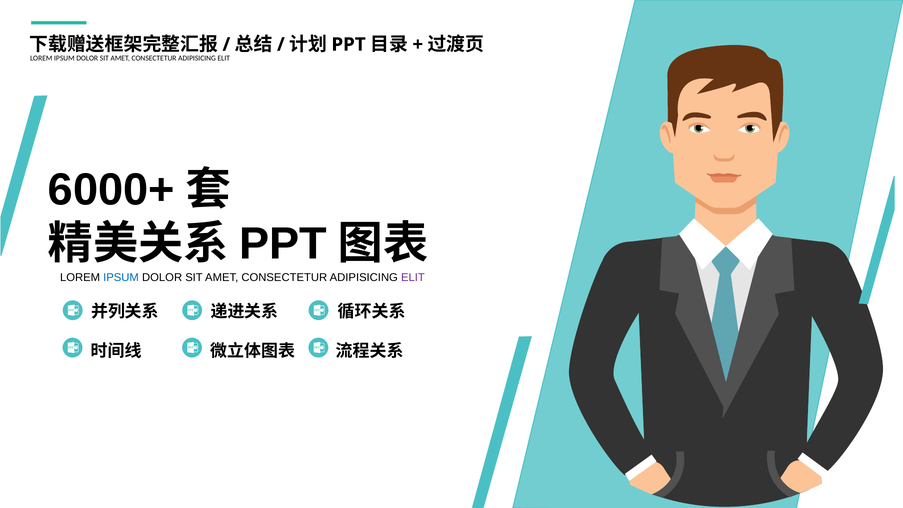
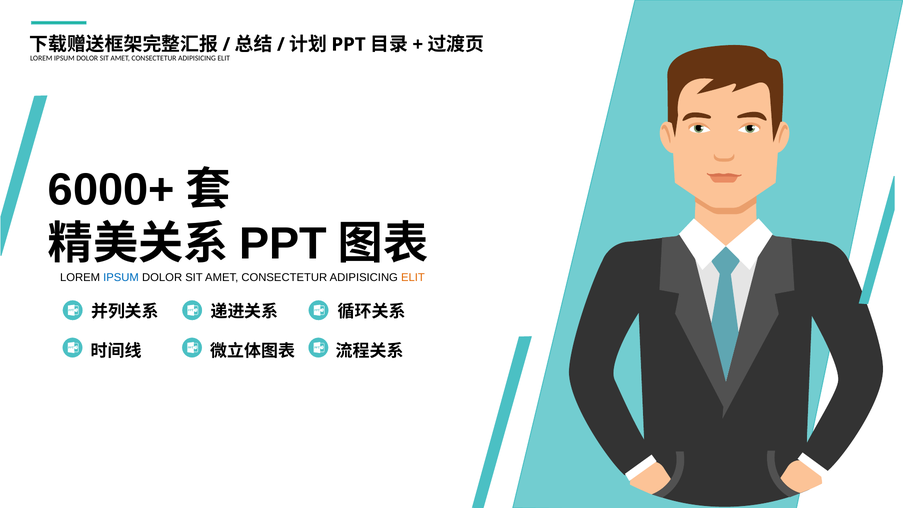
ELIT colour: purple -> orange (413, 277)
